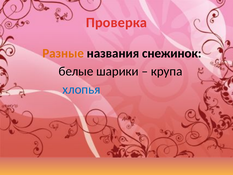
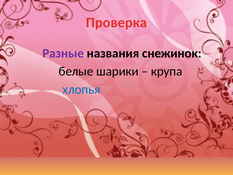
Разные colour: orange -> purple (63, 53)
